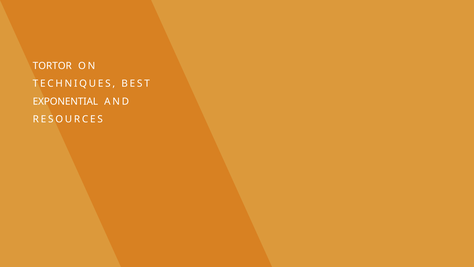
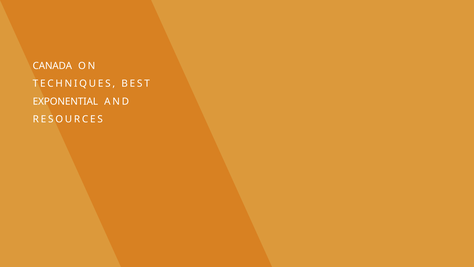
TORTOR: TORTOR -> CANADA (52, 66)
